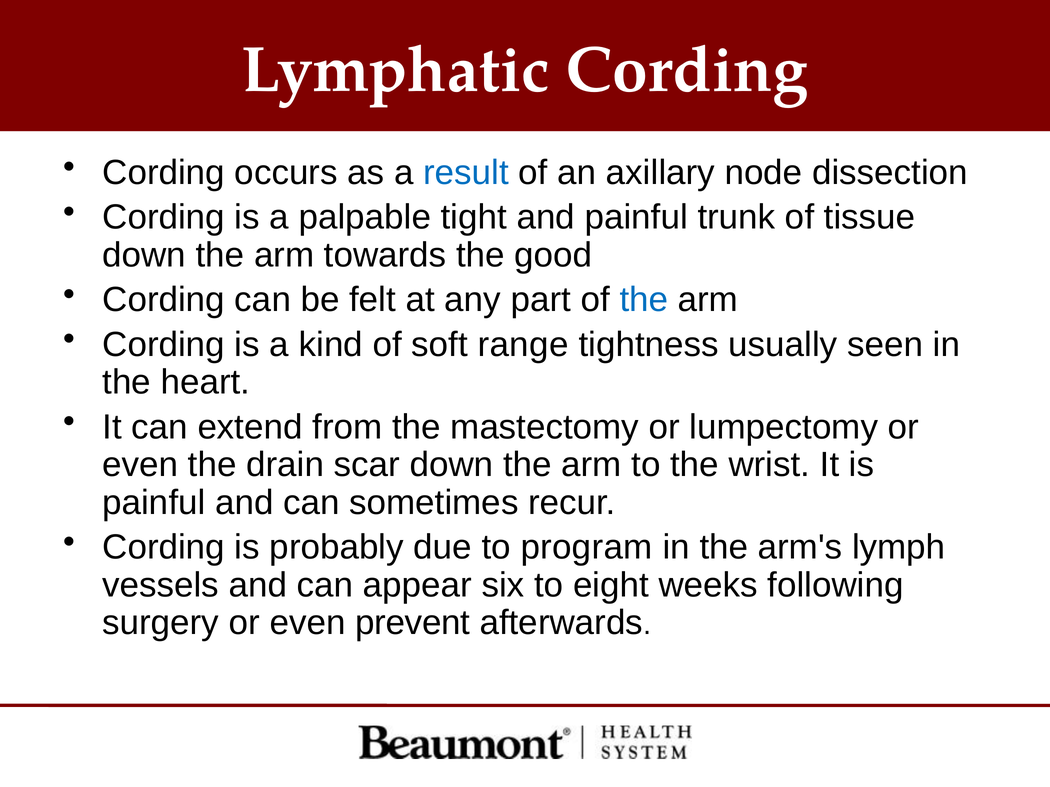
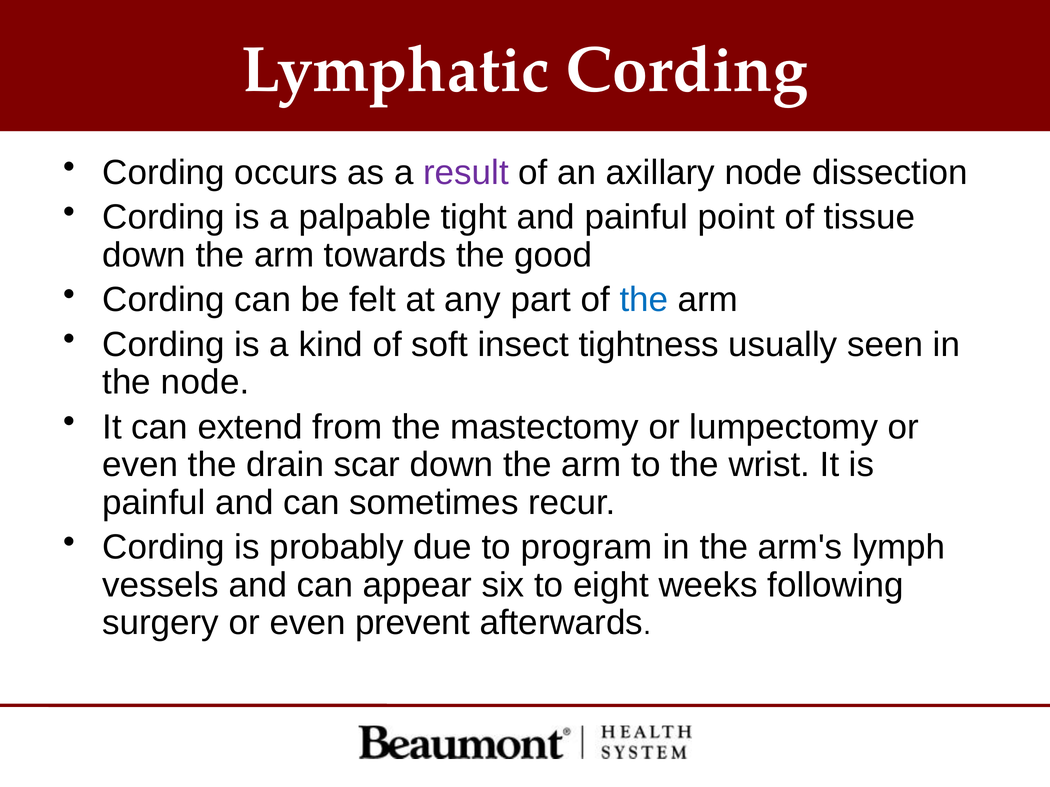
result colour: blue -> purple (466, 173)
trunk: trunk -> point (736, 217)
range: range -> insect (523, 345)
the heart: heart -> node (205, 383)
